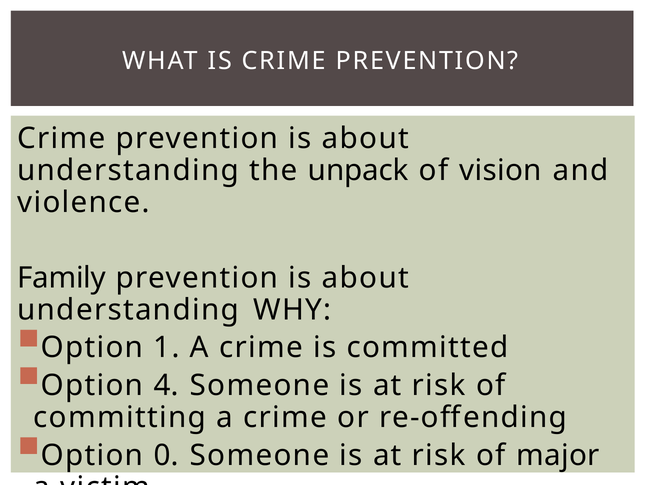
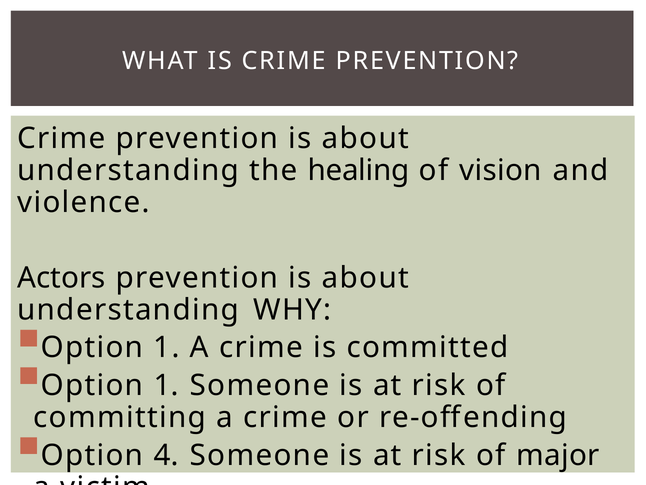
unpack: unpack -> healing (358, 170)
Family: Family -> Actors (61, 278)
4: 4 -> 1 (166, 385)
0: 0 -> 4 (166, 455)
